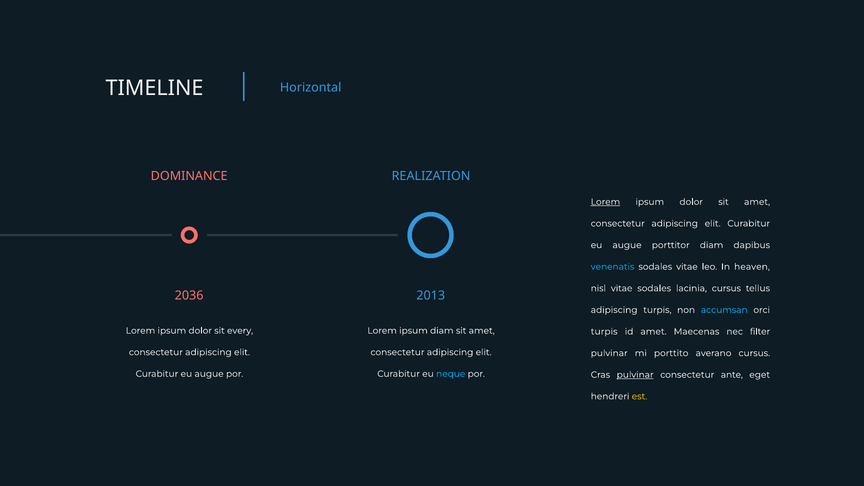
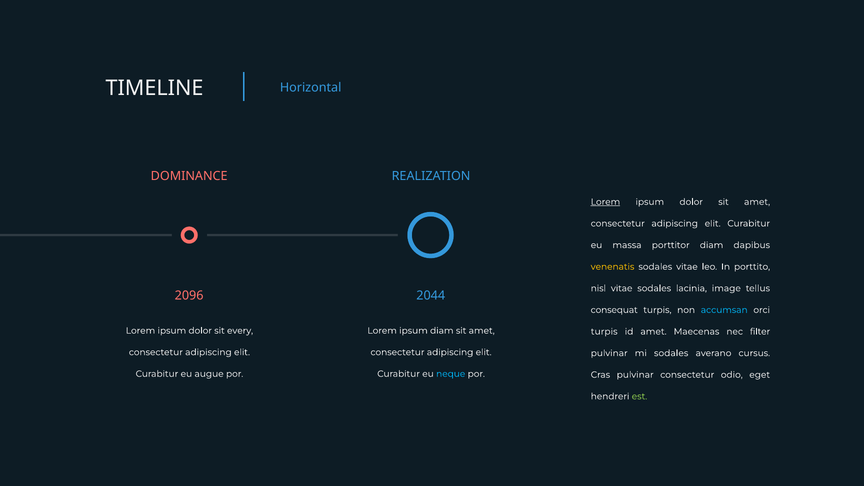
augue: augue -> massa (627, 245)
venenatis colour: light blue -> yellow (613, 267)
heaven: heaven -> porttito (752, 267)
lacinia cursus: cursus -> image (726, 288)
2036: 2036 -> 2096 (189, 296)
2013: 2013 -> 2044 (431, 296)
adipiscing: adipiscing -> consequat (614, 310)
mi porttito: porttito -> sodales (671, 353)
pulvinar underline: present -> none (635, 375)
ante: ante -> odio (732, 375)
est colour: yellow -> light green (639, 396)
